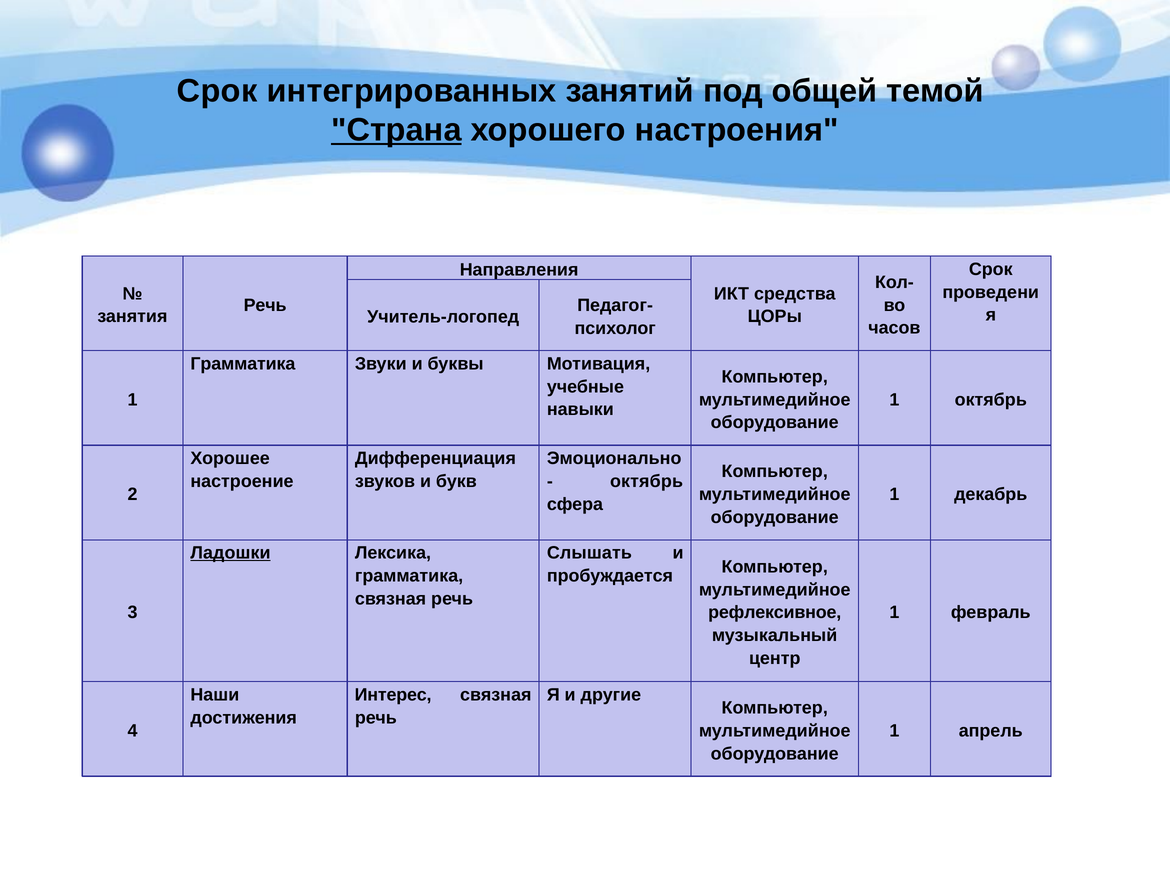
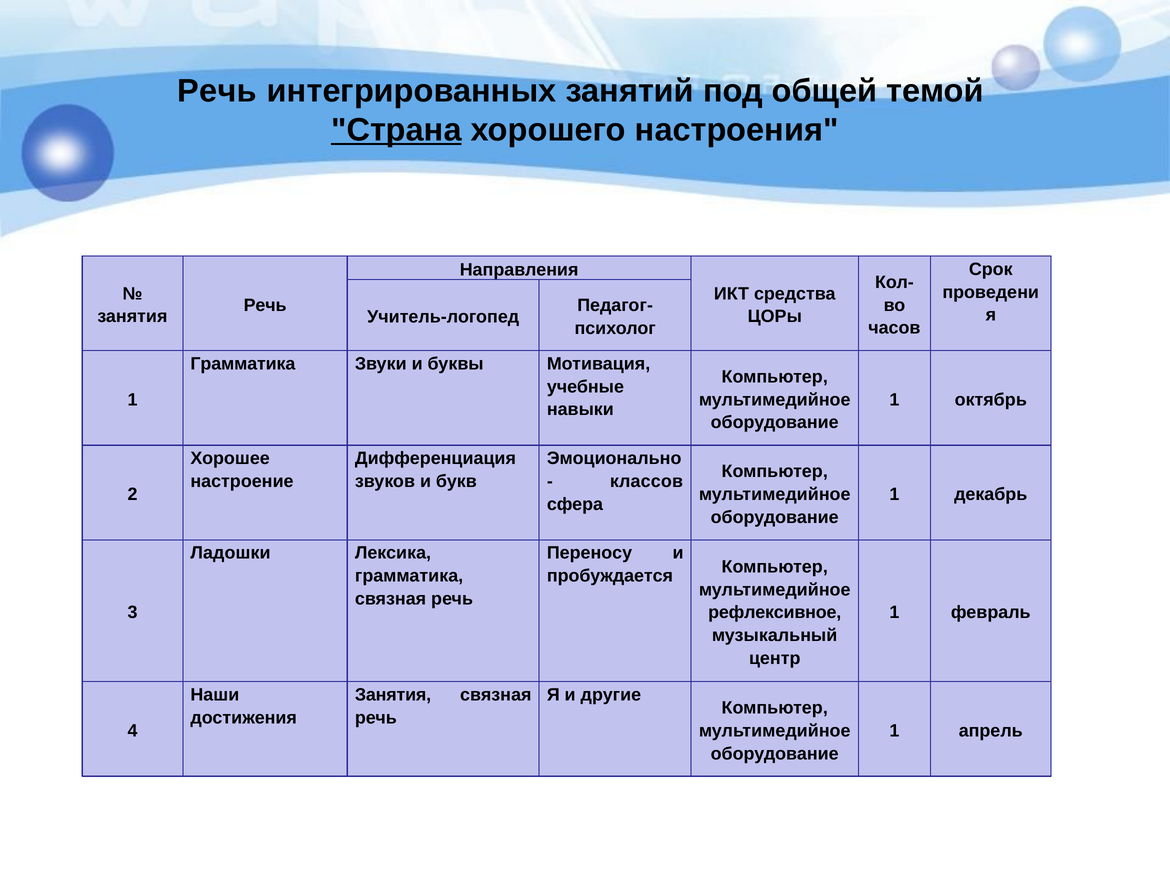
Срок: Срок -> Речь (217, 91)
октябрь: октябрь -> классов (646, 481)
Ладошки underline: present -> none (230, 553)
Слышать: Слышать -> Переносу (590, 553)
Интерес: Интерес -> Занятия (393, 694)
